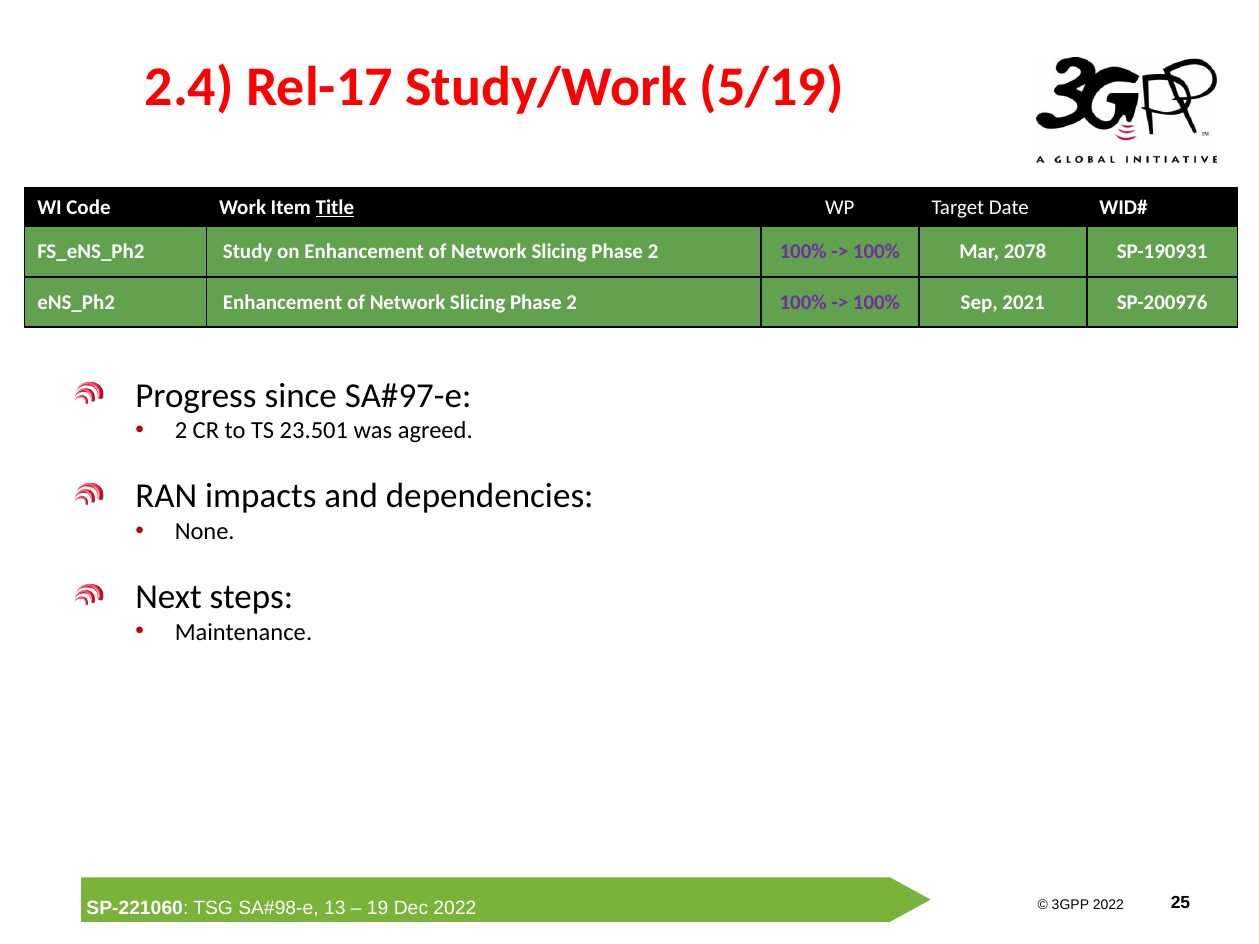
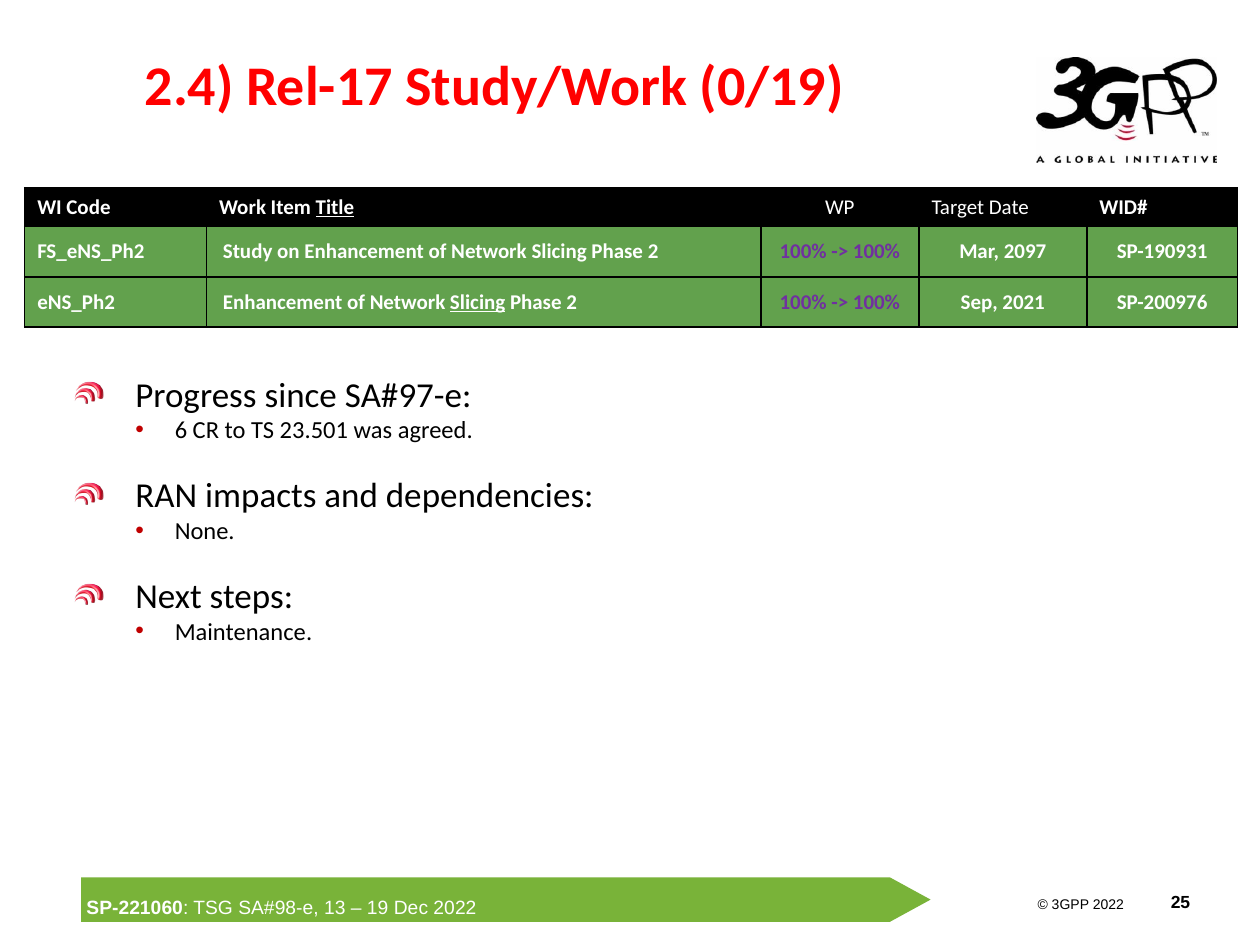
5/19: 5/19 -> 0/19 (772, 87)
2078: 2078 -> 2097 (1025, 252)
Slicing underline: none -> present (478, 302)
2: 2 -> 6 (181, 431)
